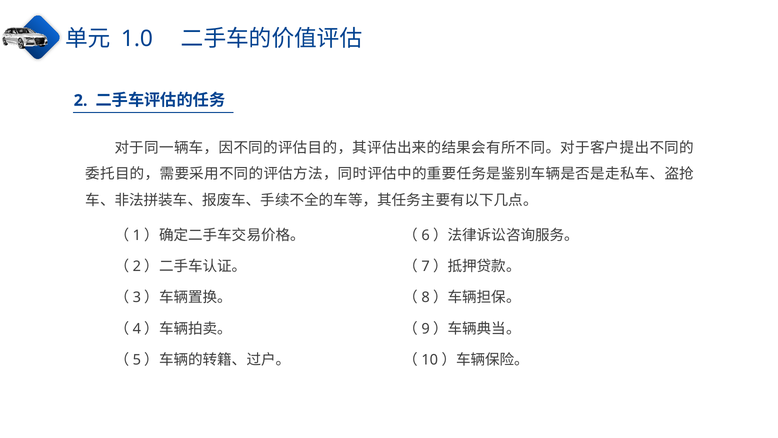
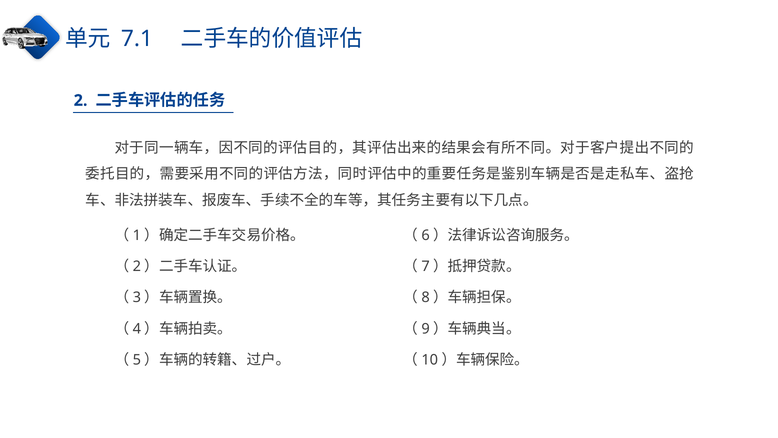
1.0: 1.0 -> 7.1 (137, 39)
